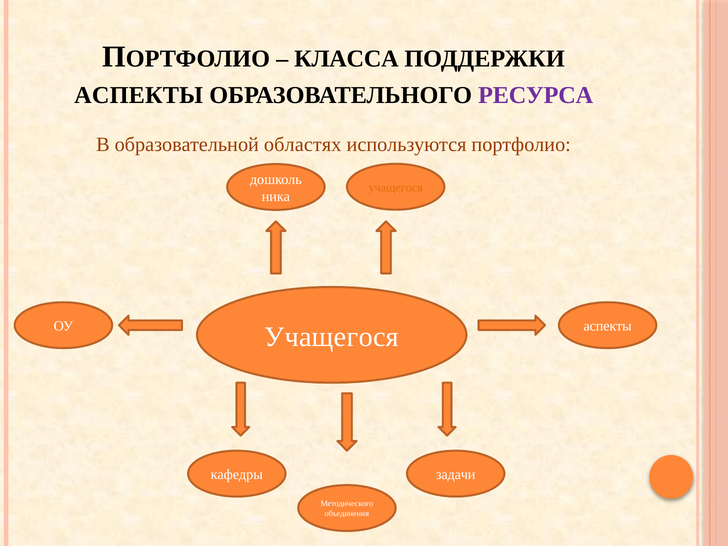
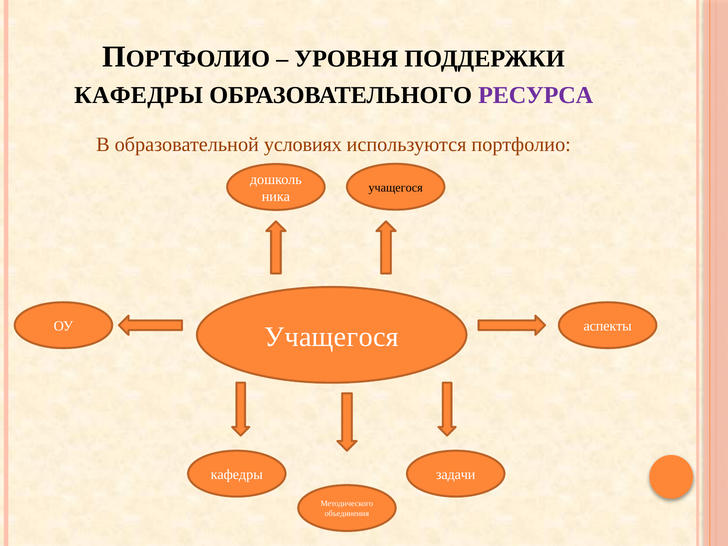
КЛАССА: КЛАССА -> УРОВНЯ (346, 59)
АСПЕКТЫ: АСПЕКТЫ -> КАФЕДРЫ (139, 95)
областях: областях -> условиях (303, 145)
учащегося colour: orange -> black (396, 188)
